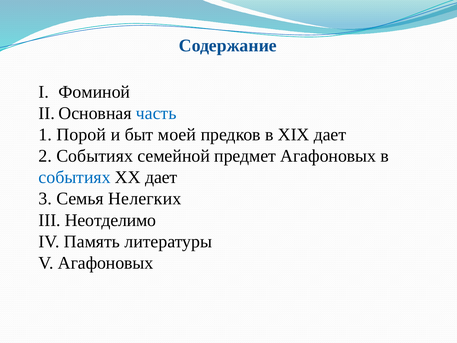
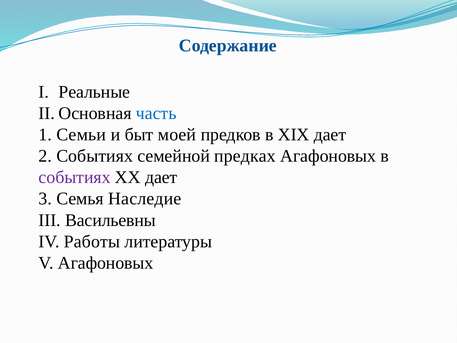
Фоминой: Фоминой -> Реальные (94, 92)
Порой: Порой -> Семьи (81, 135)
предмет: предмет -> предках (245, 156)
событиях colour: blue -> purple (75, 177)
Нелегких: Нелегких -> Наследие (145, 199)
Неотделимо: Неотделимо -> Васильевны (110, 220)
Память: Память -> Работы (92, 241)
